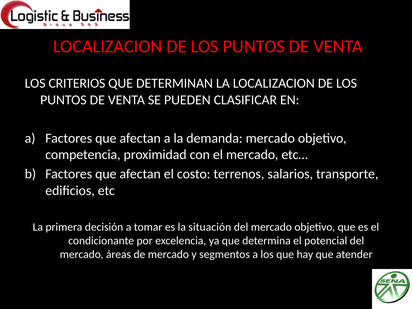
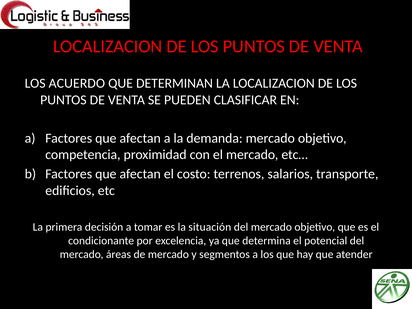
CRITERIOS: CRITERIOS -> ACUERDO (77, 83)
